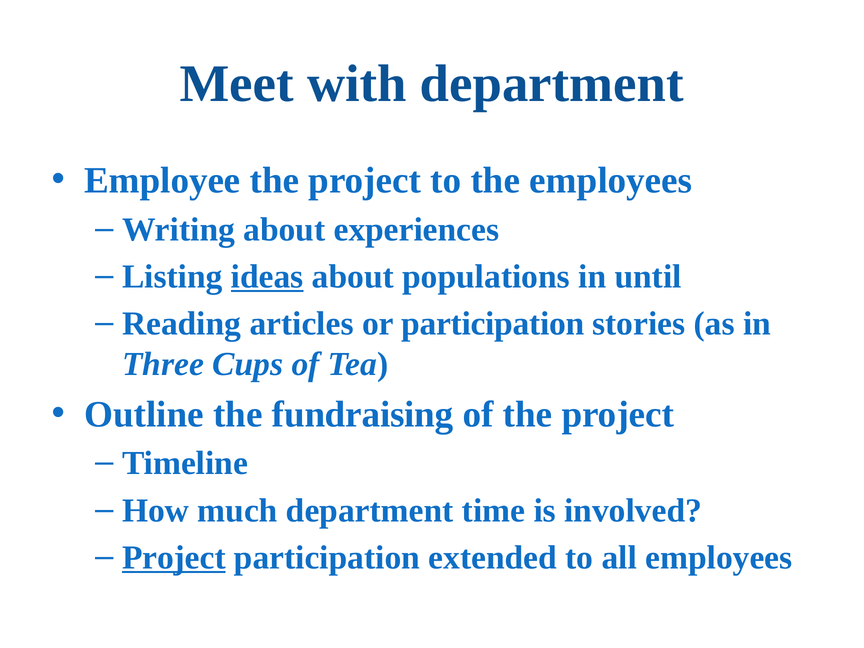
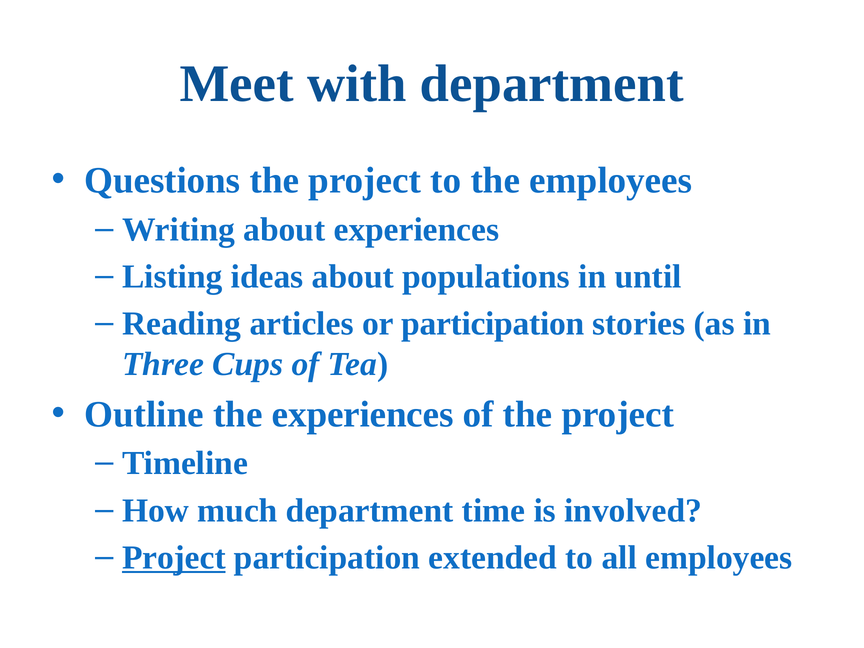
Employee: Employee -> Questions (162, 180)
ideas underline: present -> none (267, 277)
the fundraising: fundraising -> experiences (363, 414)
